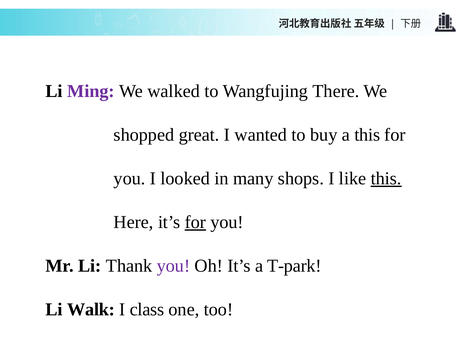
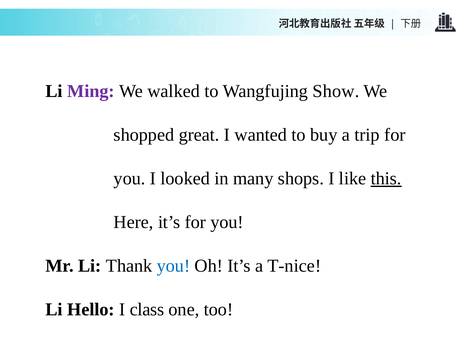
There: There -> Show (336, 91)
a this: this -> trip (367, 135)
for underline: present -> none (195, 222)
you colour: purple -> blue (173, 266)
T-park: T-park -> T-nice (294, 266)
Walk: Walk -> Hello (91, 310)
